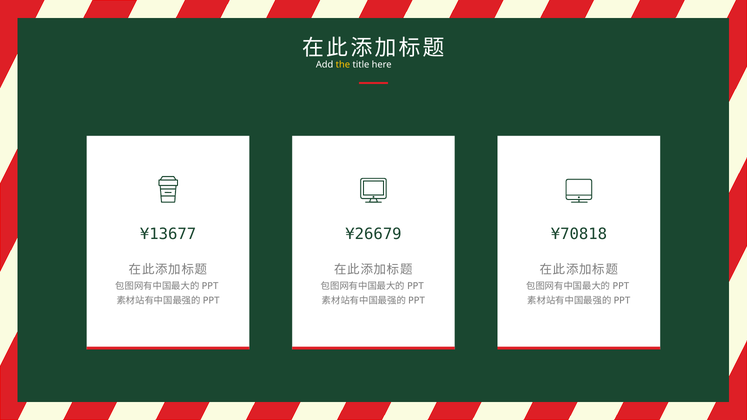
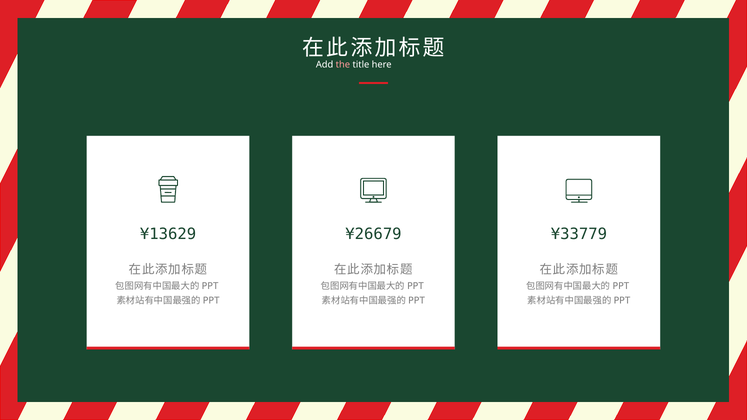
the colour: yellow -> pink (343, 65)
¥13677: ¥13677 -> ¥13629 (168, 234)
¥70818: ¥70818 -> ¥33779 (579, 234)
